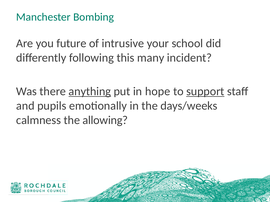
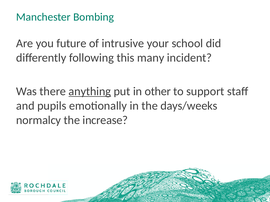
hope: hope -> other (158, 92)
support underline: present -> none (205, 92)
calmness: calmness -> normalcy (39, 120)
allowing: allowing -> increase (105, 120)
